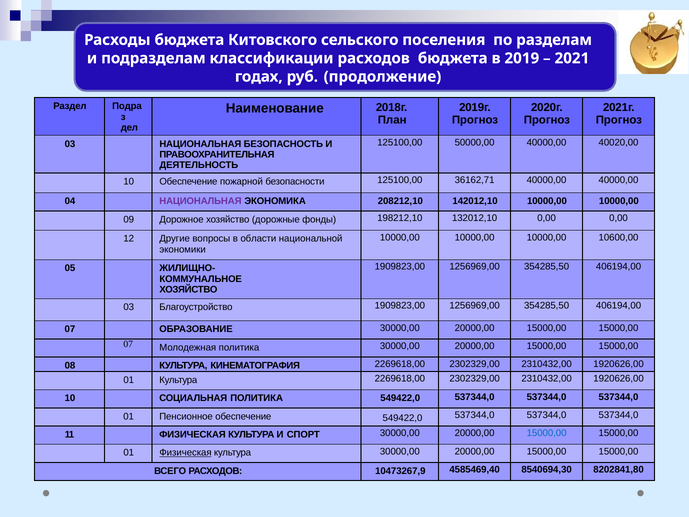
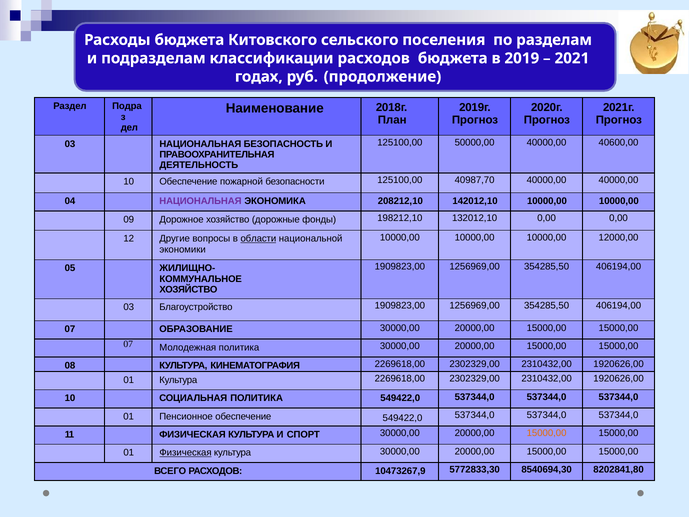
40020,00: 40020,00 -> 40600,00 (619, 142)
36162,71: 36162,71 -> 40987,70 (475, 180)
10600,00: 10600,00 -> 12000,00 (619, 237)
области underline: none -> present (258, 239)
15000,00 colour: blue -> orange (547, 433)
4585469,40: 4585469,40 -> 5772833,30 (475, 469)
